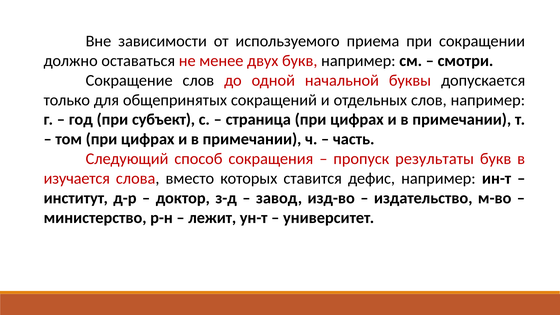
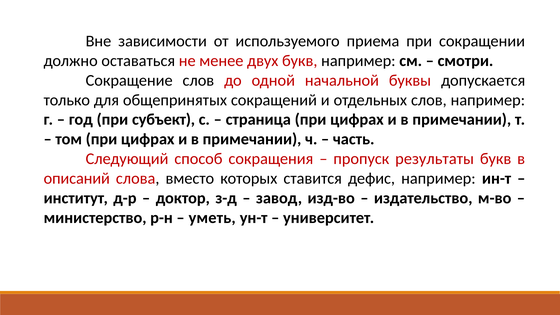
изучается: изучается -> описаний (77, 178)
лежит: лежит -> уметь (212, 218)
